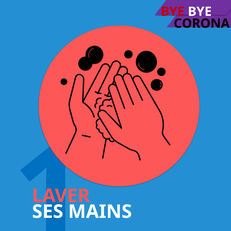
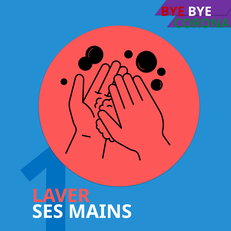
CORONA colour: black -> green (202, 24)
